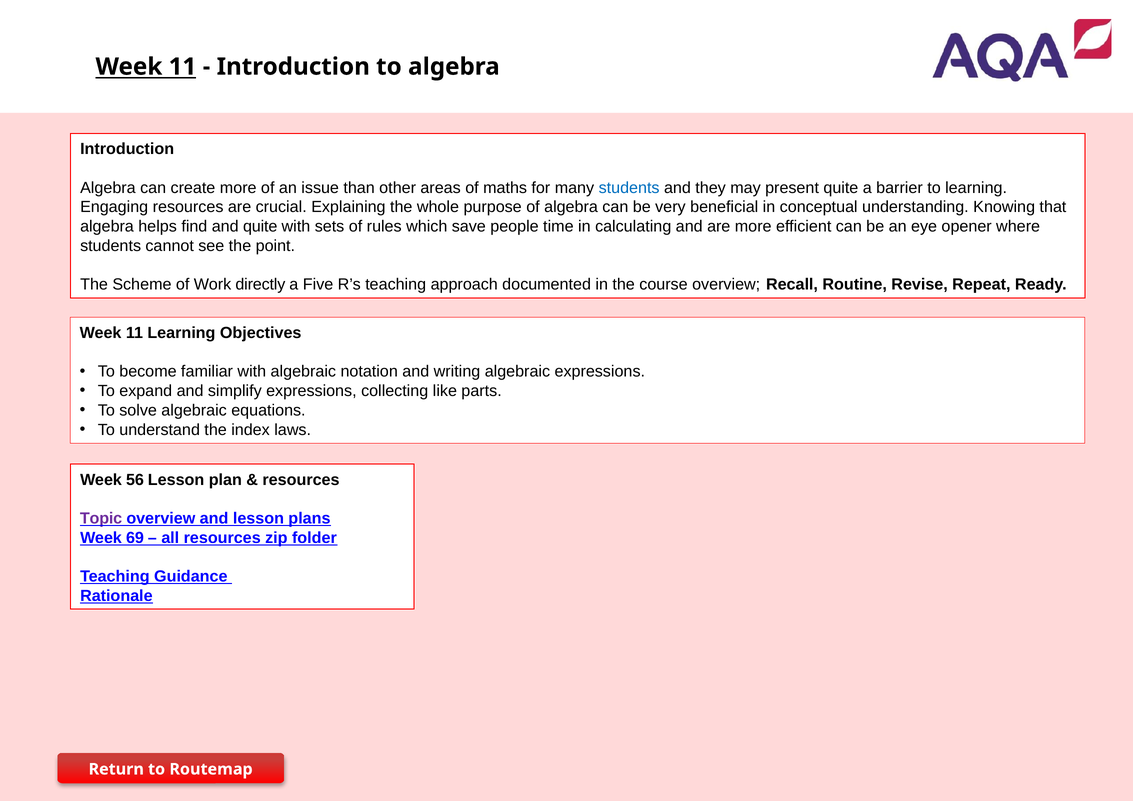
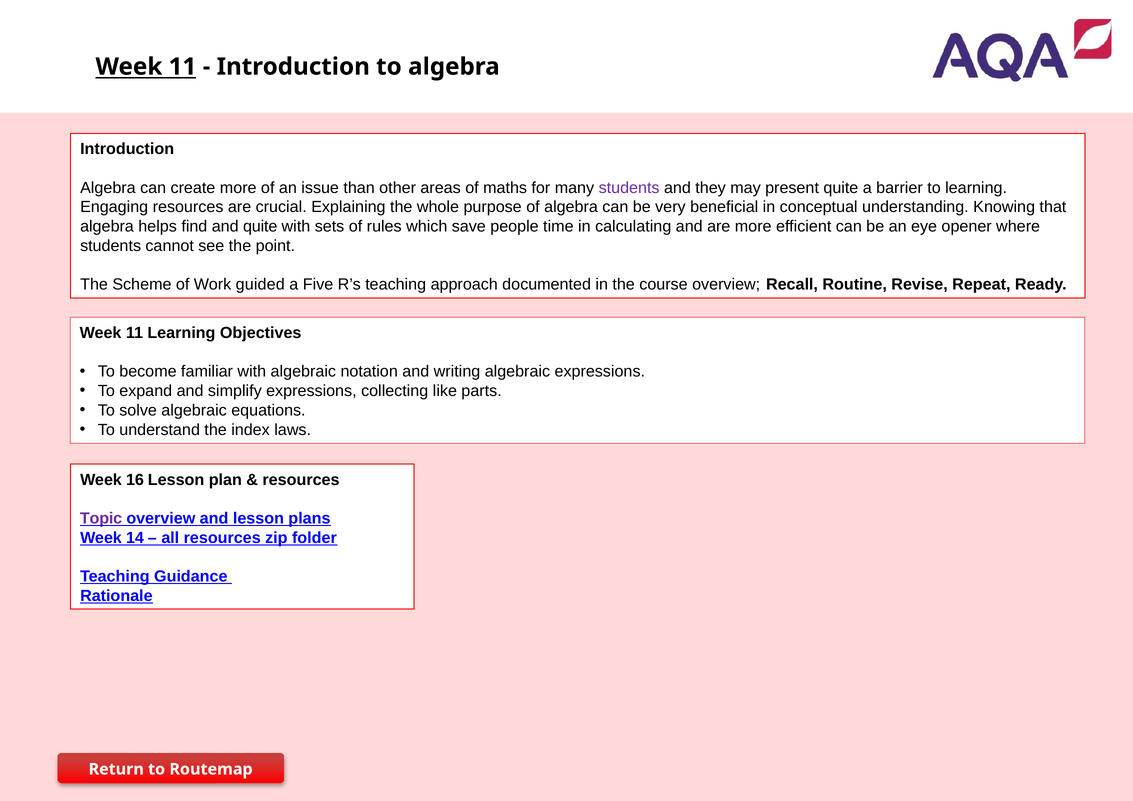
students colour: blue -> purple (629, 188)
directly: directly -> guided (260, 285)
56: 56 -> 16 (135, 480)
69: 69 -> 14 (135, 538)
